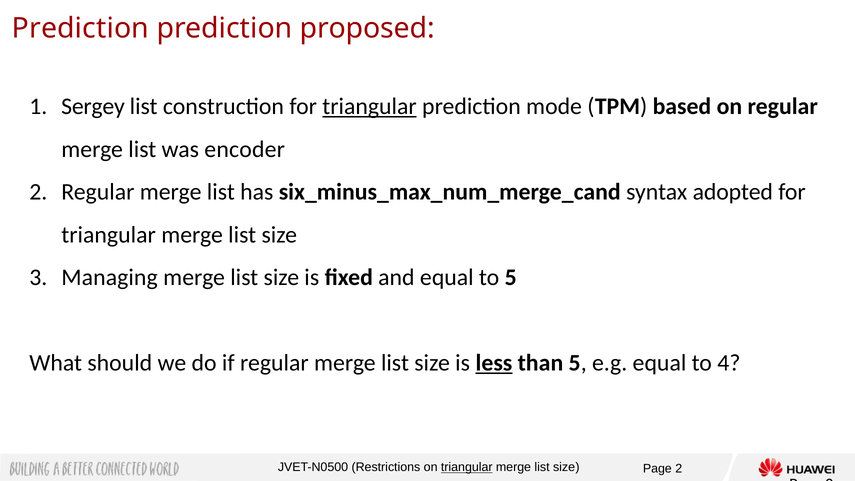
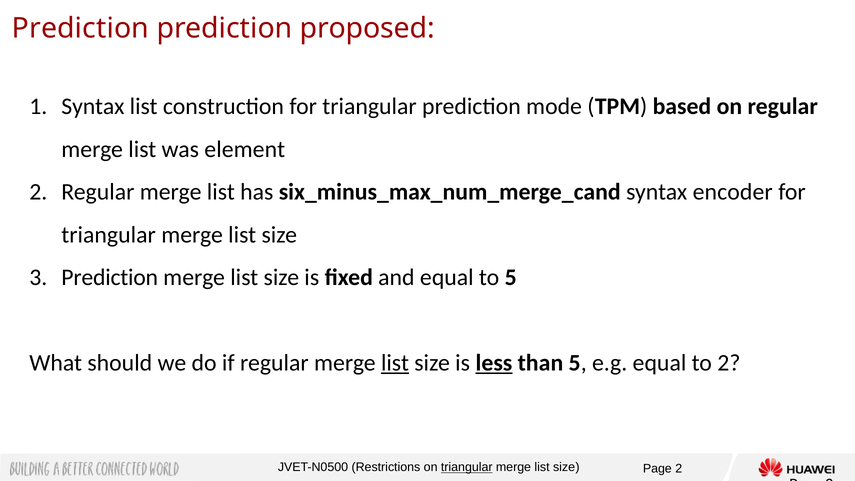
1 Sergey: Sergey -> Syntax (93, 106)
triangular underline: present -> none (370, 106)
encoder: encoder -> element (245, 149)
adopted: adopted -> encoder (733, 192)
Managing: Managing -> Prediction (110, 277)
list underline: none -> present (395, 363)
to 4: 4 -> 2 (729, 363)
